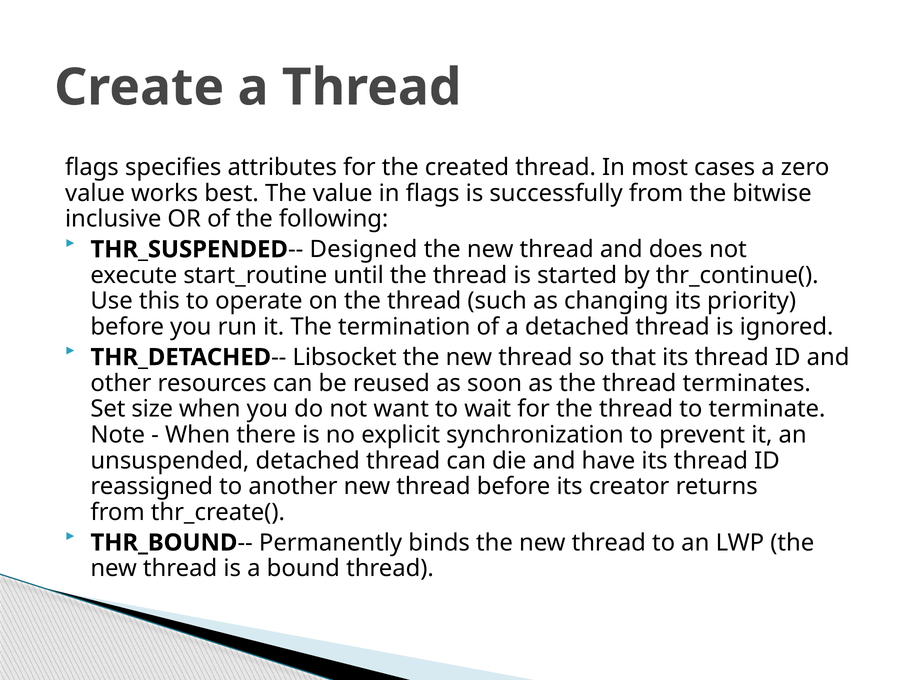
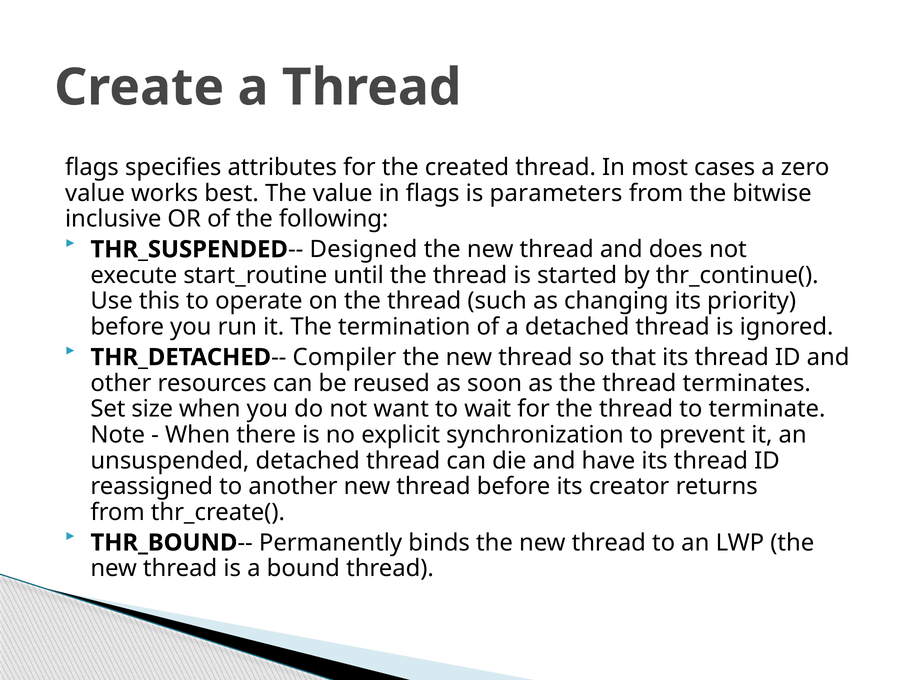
successfully: successfully -> parameters (556, 193)
Libsocket: Libsocket -> Compiler (344, 357)
